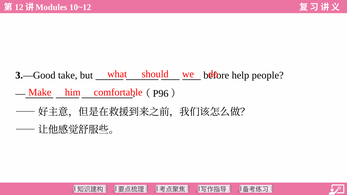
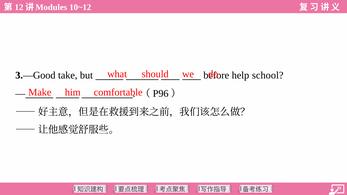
people: people -> school (268, 75)
